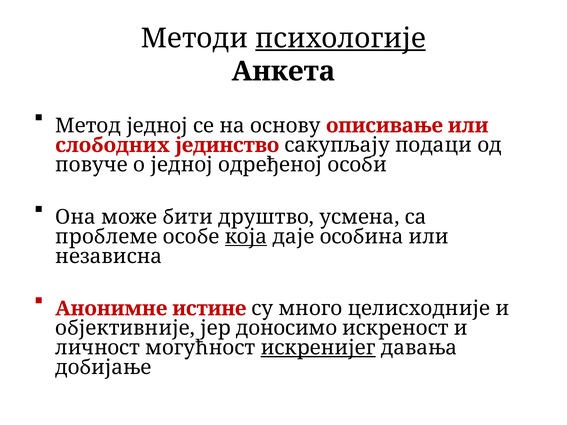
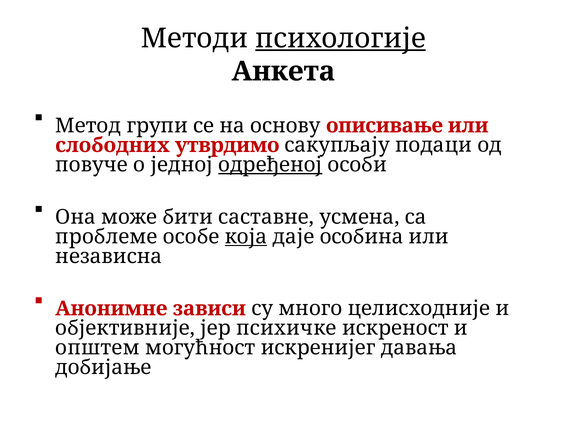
Метод једној: једној -> групи (157, 126)
јединство: јединство -> утврдимо (227, 145)
одређеној underline: none -> present (270, 165)
друштво: друштво -> саставне (266, 217)
истине: истине -> зависи (209, 309)
доносимо: доносимо -> психичке (286, 328)
личност: личност -> општем (97, 348)
искренијег underline: present -> none (318, 348)
